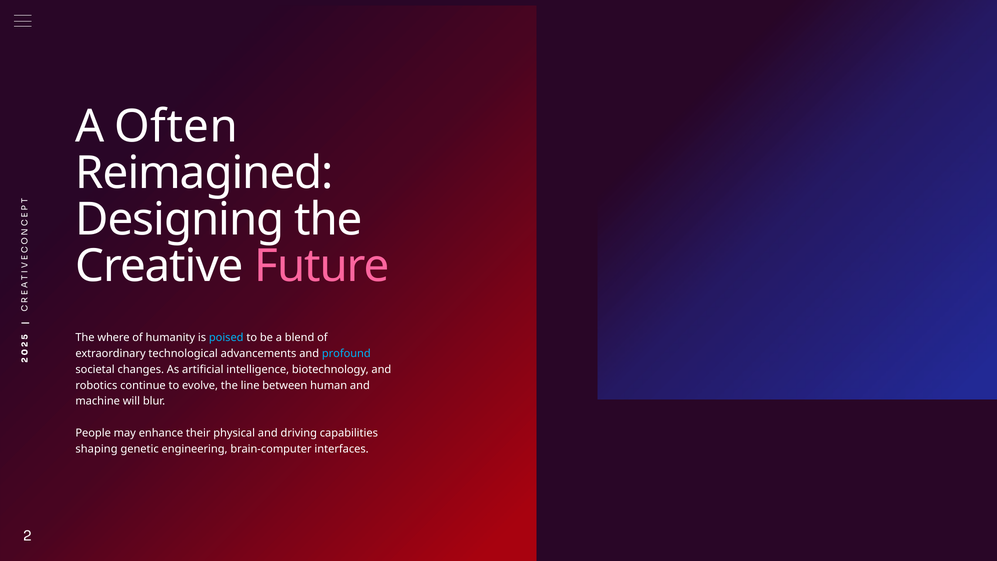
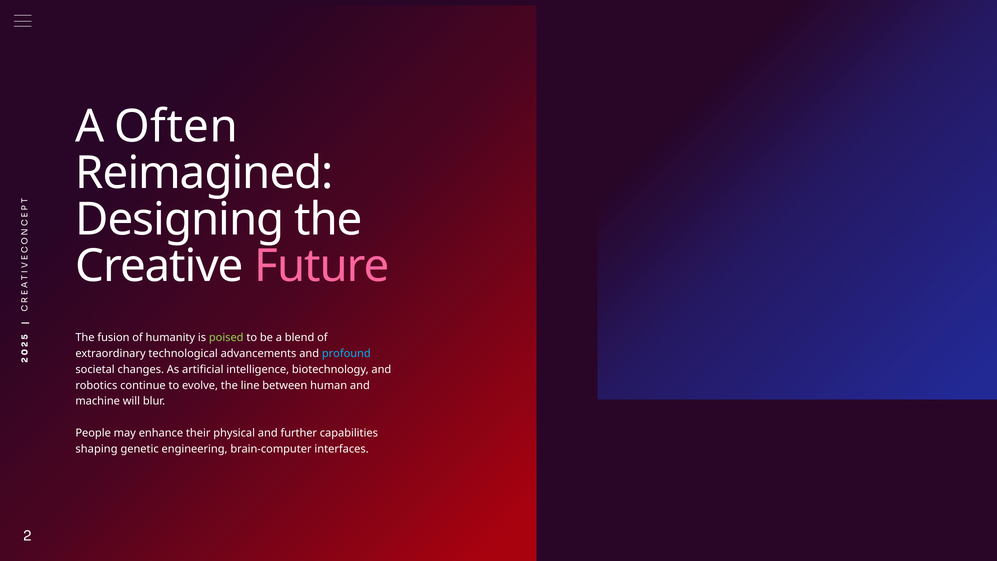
where: where -> fusion (113, 337)
poised colour: light blue -> light green (226, 337)
driving: driving -> further (299, 433)
